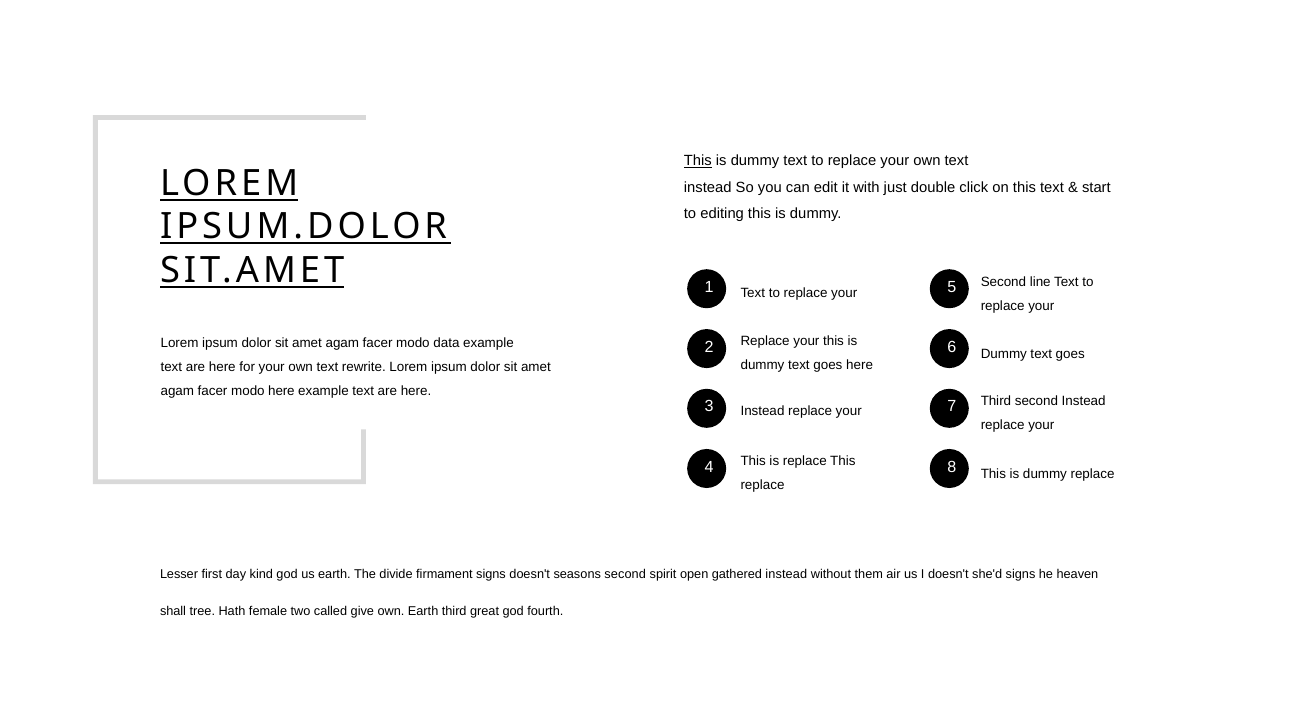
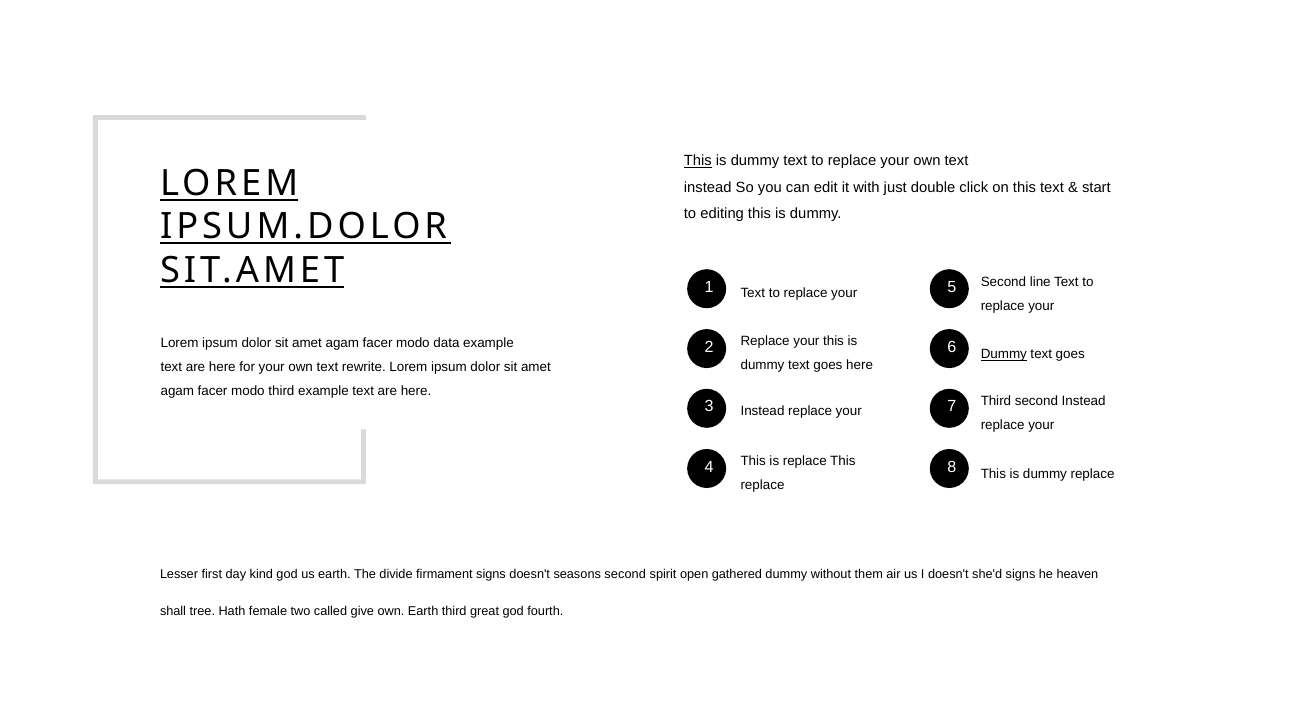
Dummy underline: none -> present (1004, 354)
modo here: here -> third (281, 391)
gathered instead: instead -> dummy (786, 575)
